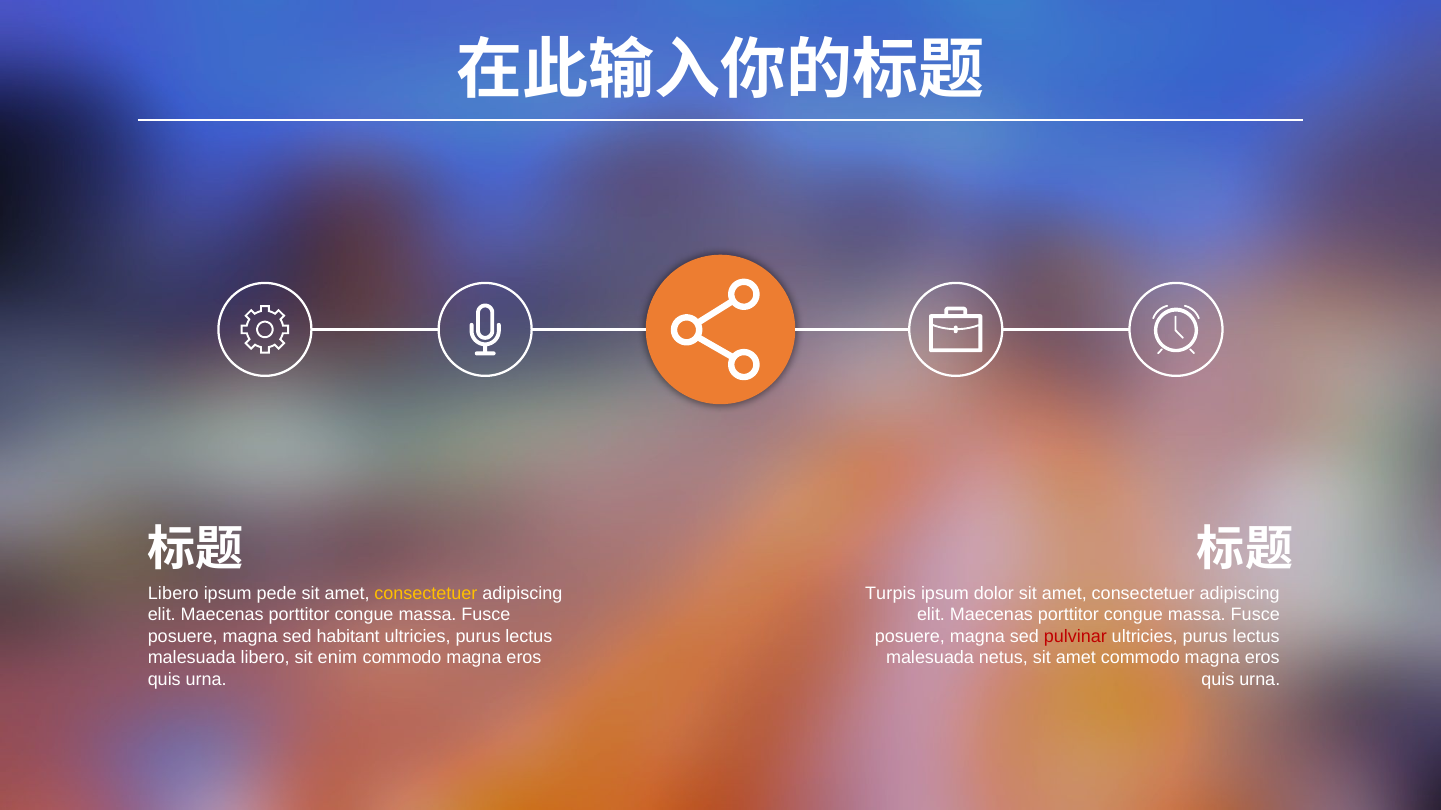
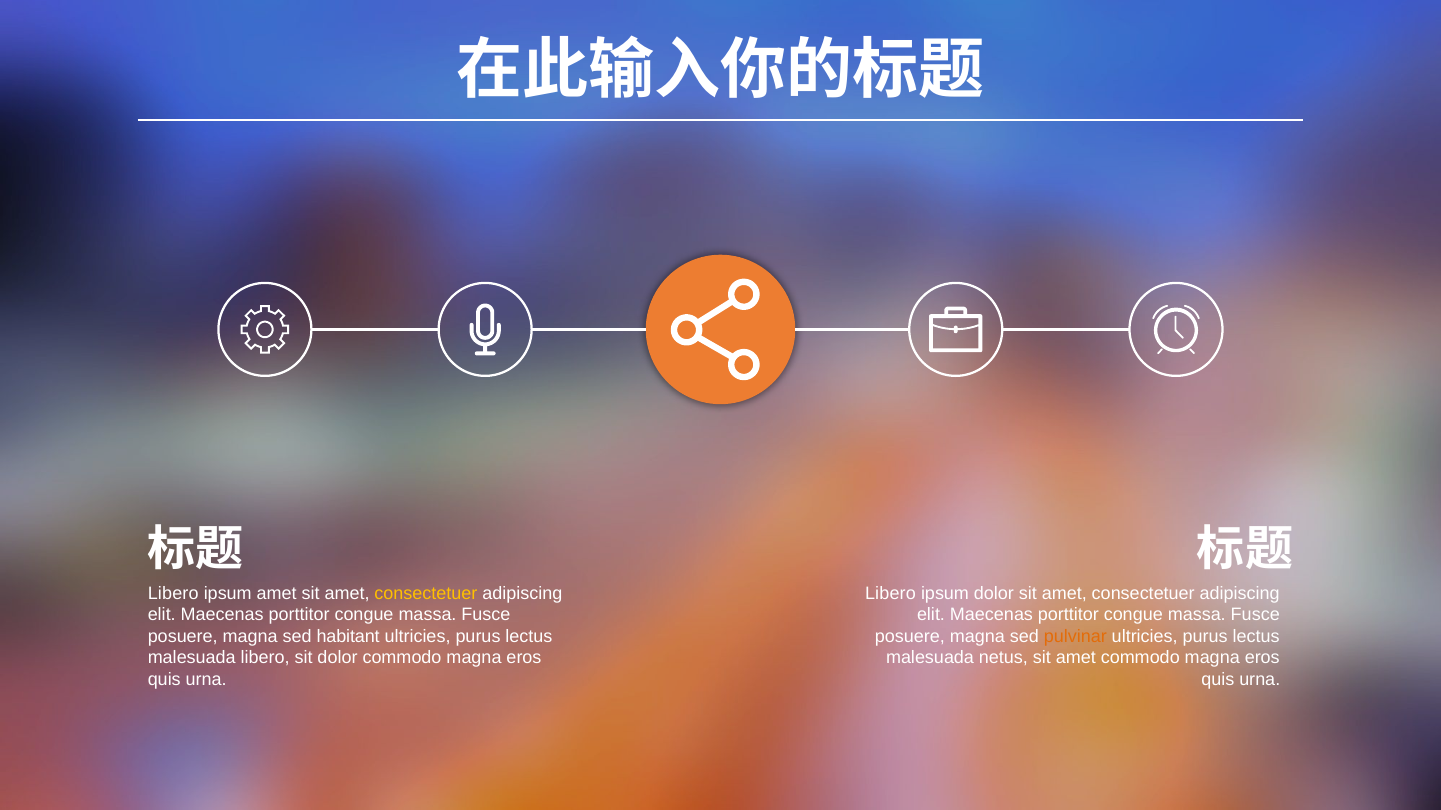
ipsum pede: pede -> amet (277, 594)
Turpis: Turpis -> Libero (890, 594)
pulvinar colour: red -> orange (1075, 637)
sit enim: enim -> dolor (338, 658)
